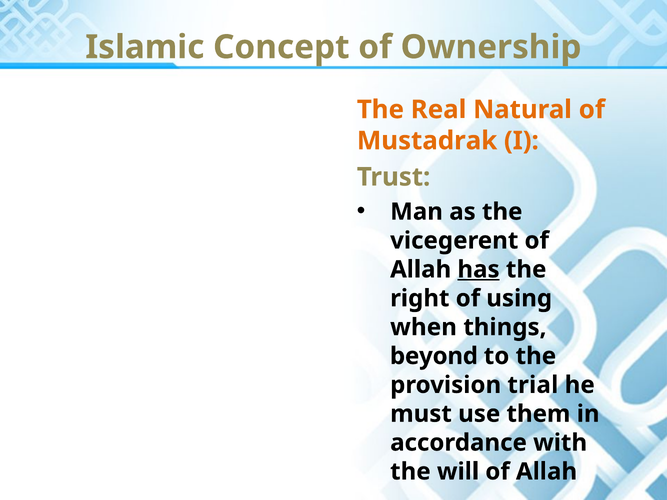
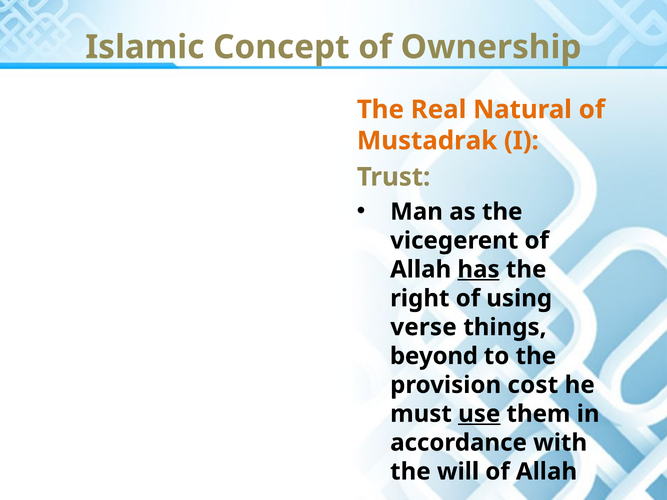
when: when -> verse (423, 327)
trial: trial -> cost (533, 385)
use underline: none -> present (479, 414)
